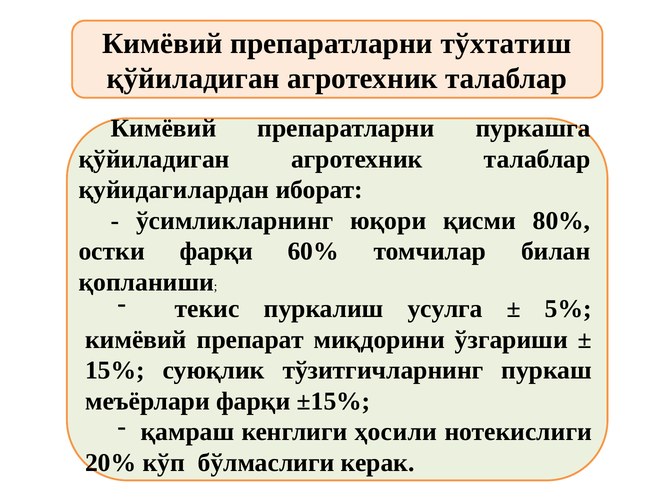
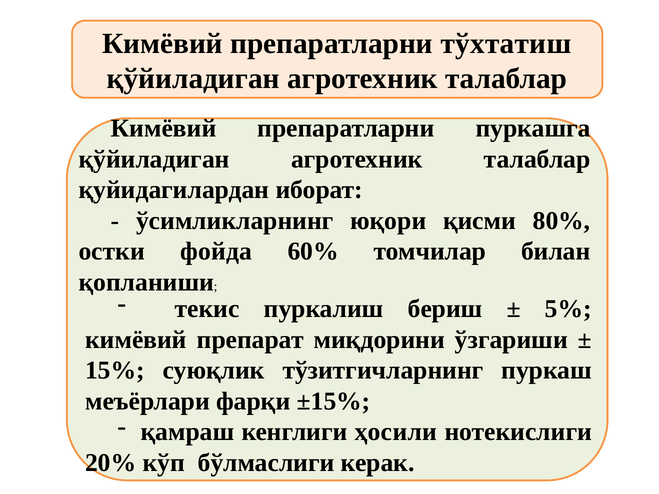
остки фарқи: фарқи -> фойда (216, 252)
усулга: усулга -> бериш (445, 309)
